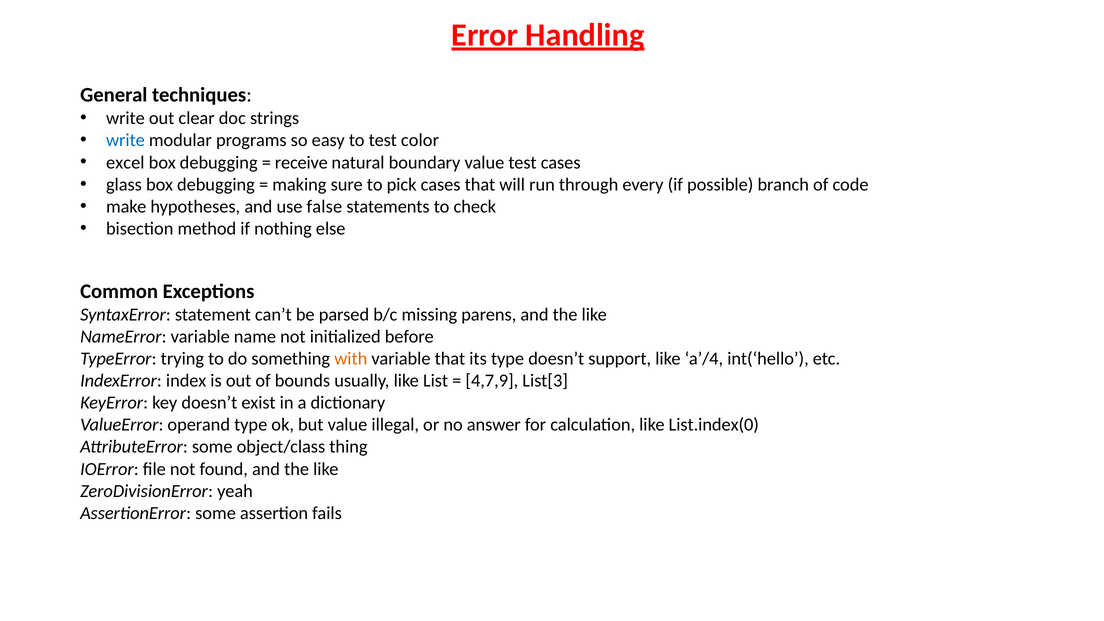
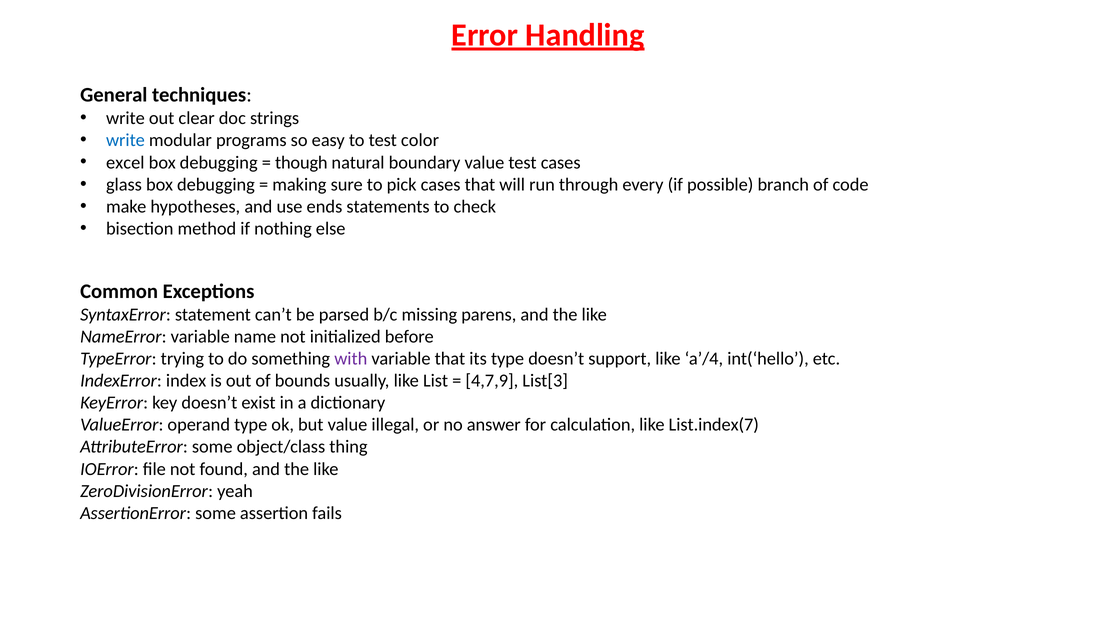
receive: receive -> though (301, 162)
false: false -> ends (324, 207)
with colour: orange -> purple (351, 359)
List.index(0: List.index(0 -> List.index(7 (714, 425)
